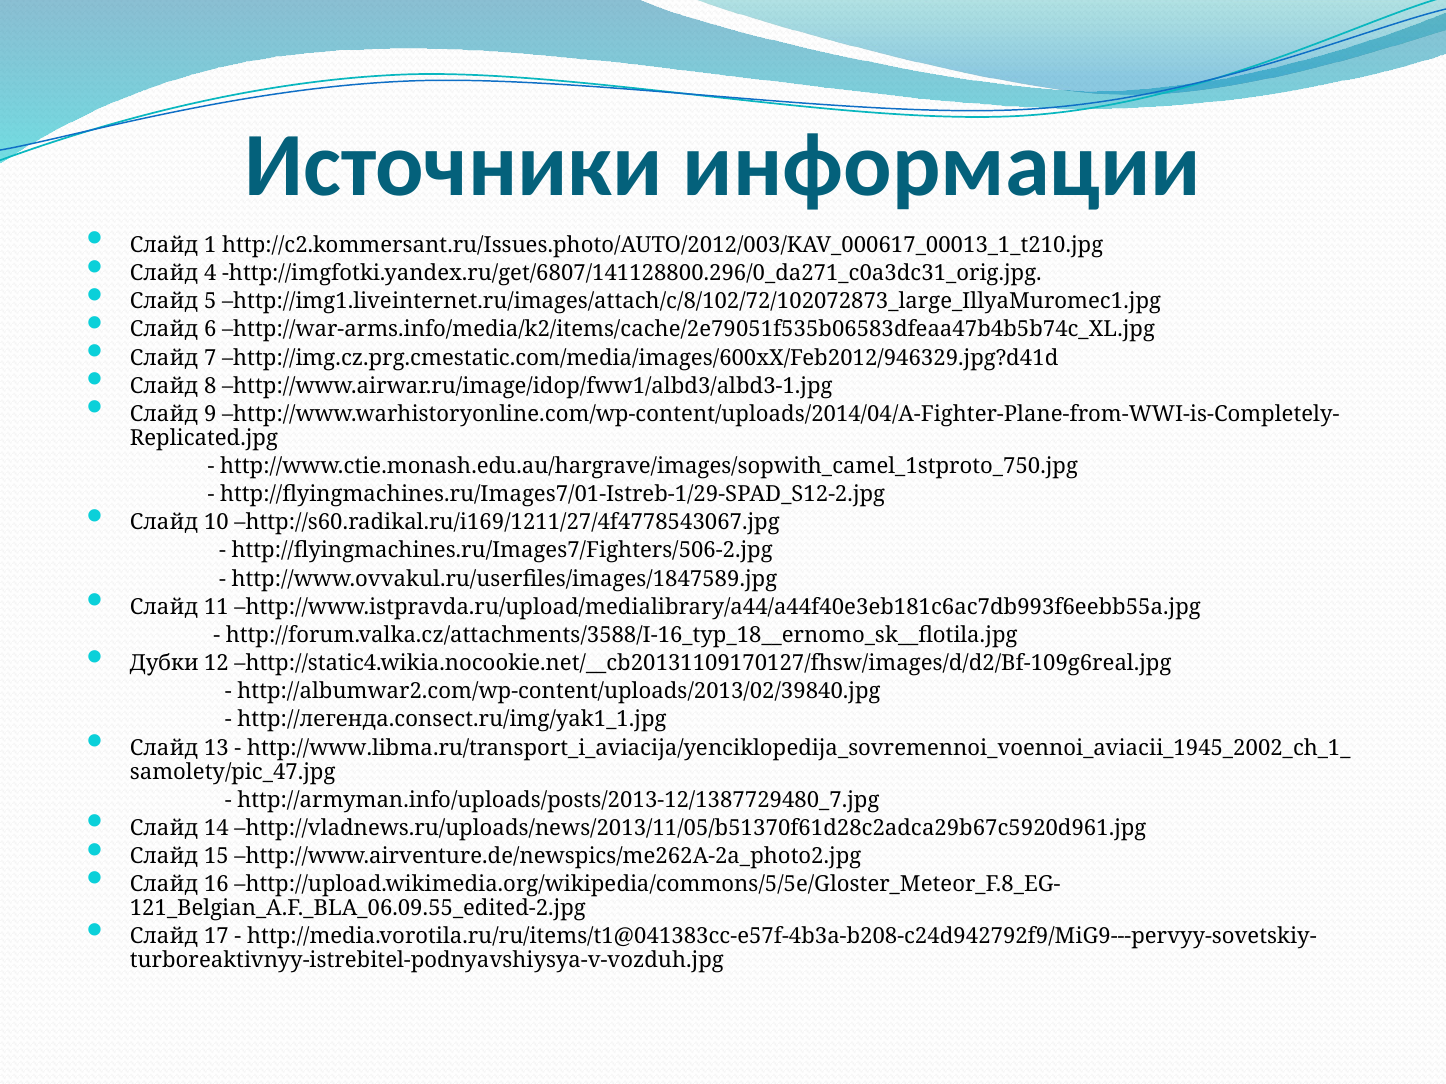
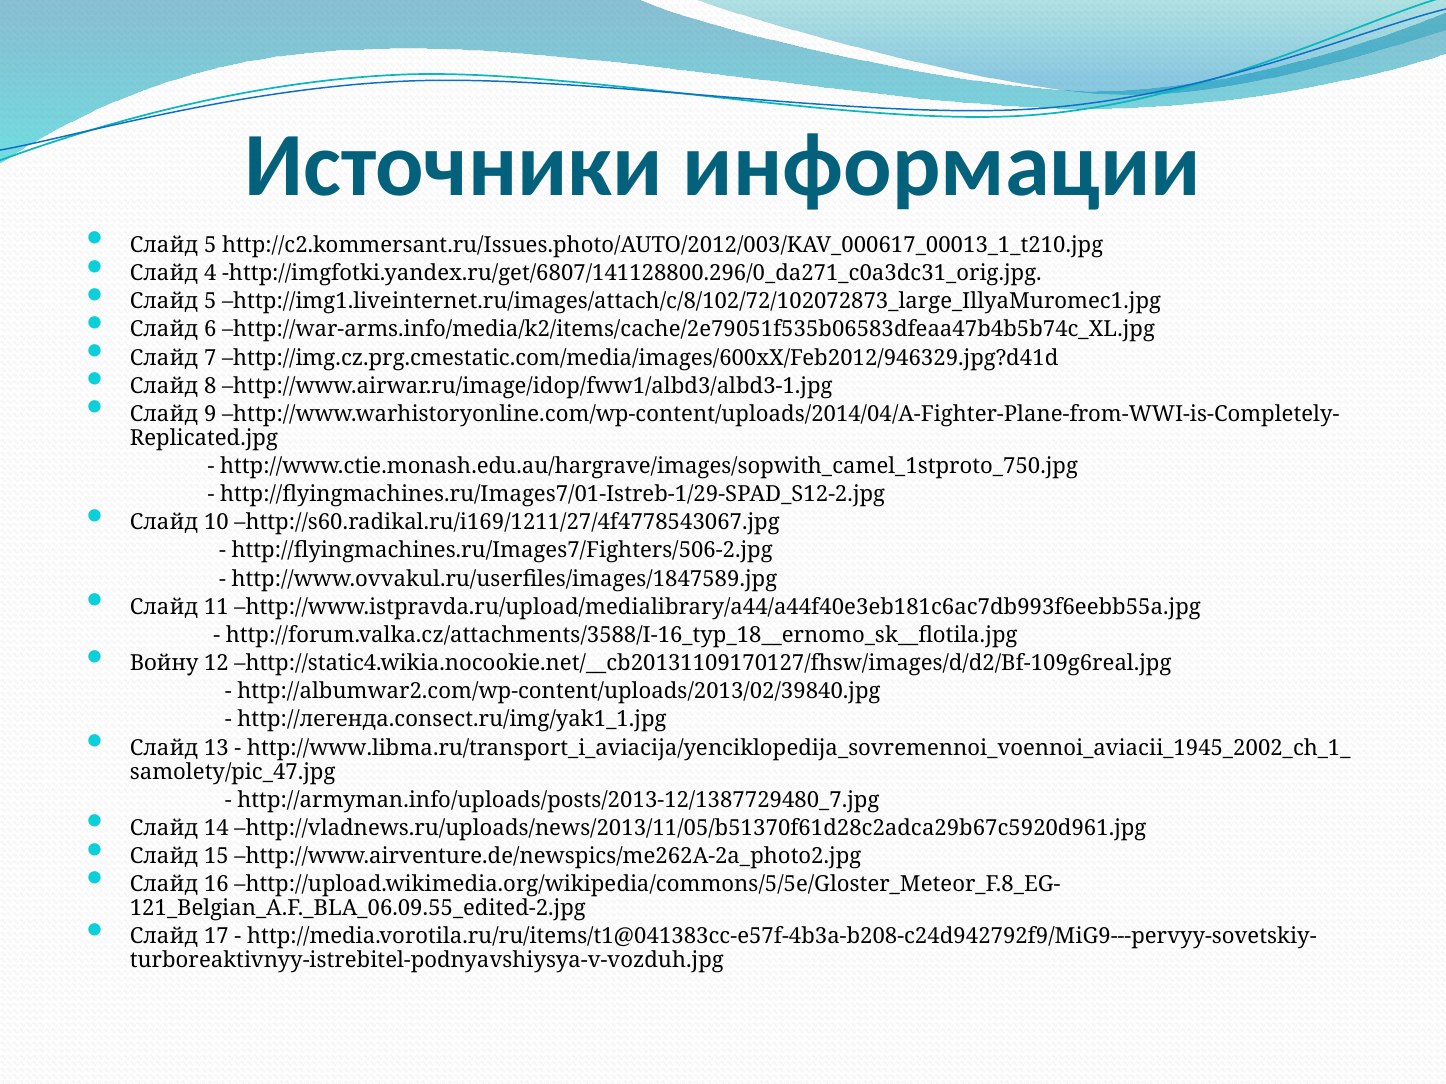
1: 1 -> 5 (210, 245)
Дубки: Дубки -> Войну (164, 664)
